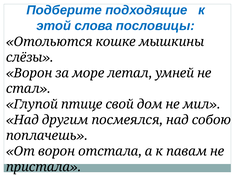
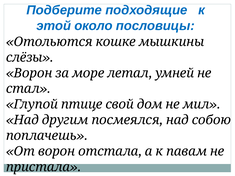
слова: слова -> около (94, 26)
